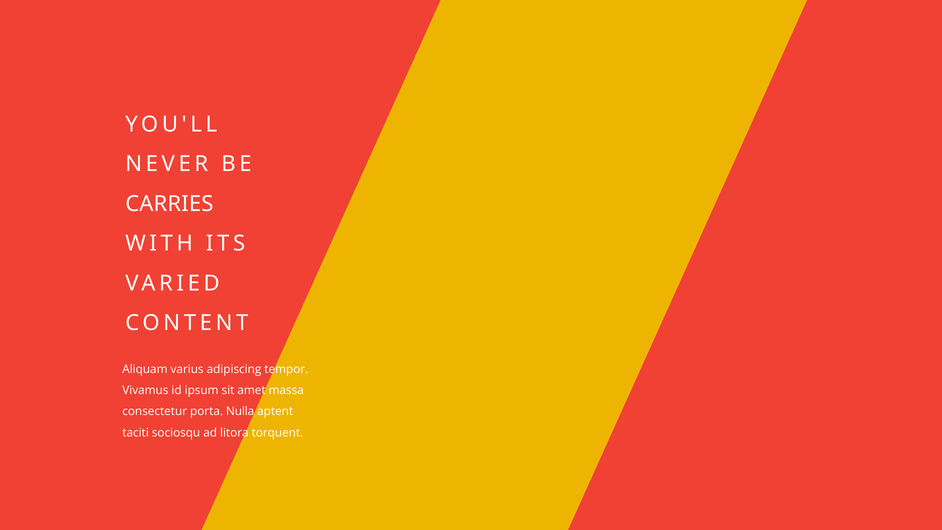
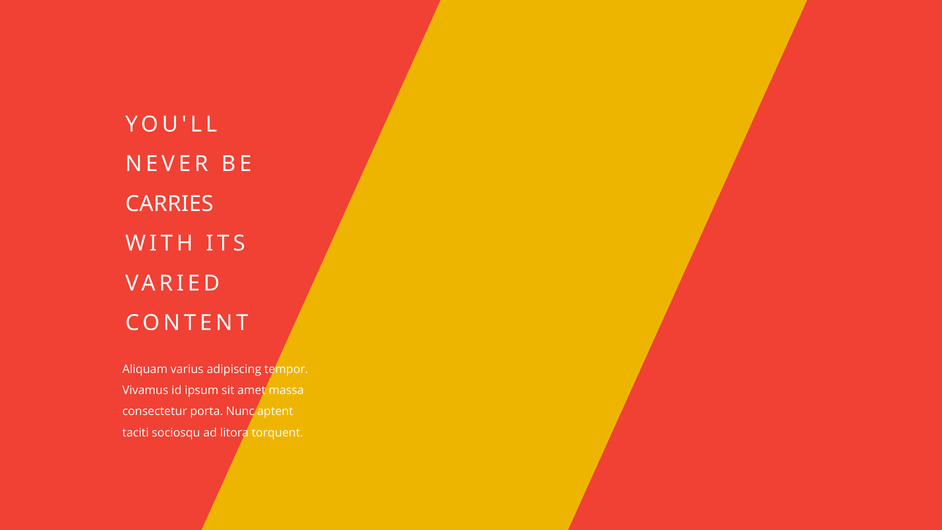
Nulla: Nulla -> Nunc (240, 411)
